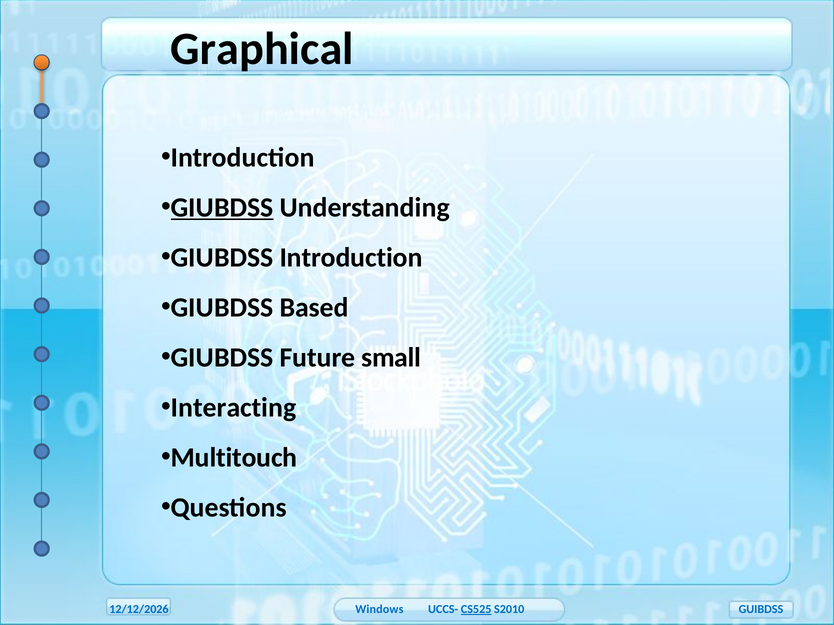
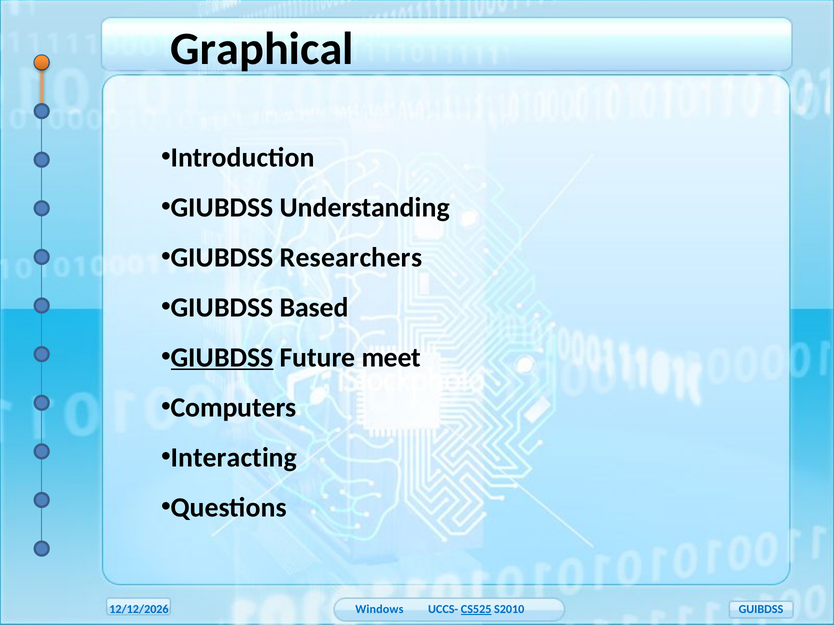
GIUBDSS underline: present -> none (222, 208)
GIUBDSS Introduction: Introduction -> Researchers (351, 258)
GIUBDSS underline: none -> present (222, 358)
small: small -> meet (391, 358)
Interacting: Interacting -> Computers (234, 408)
Multitouch: Multitouch -> Interacting (234, 458)
